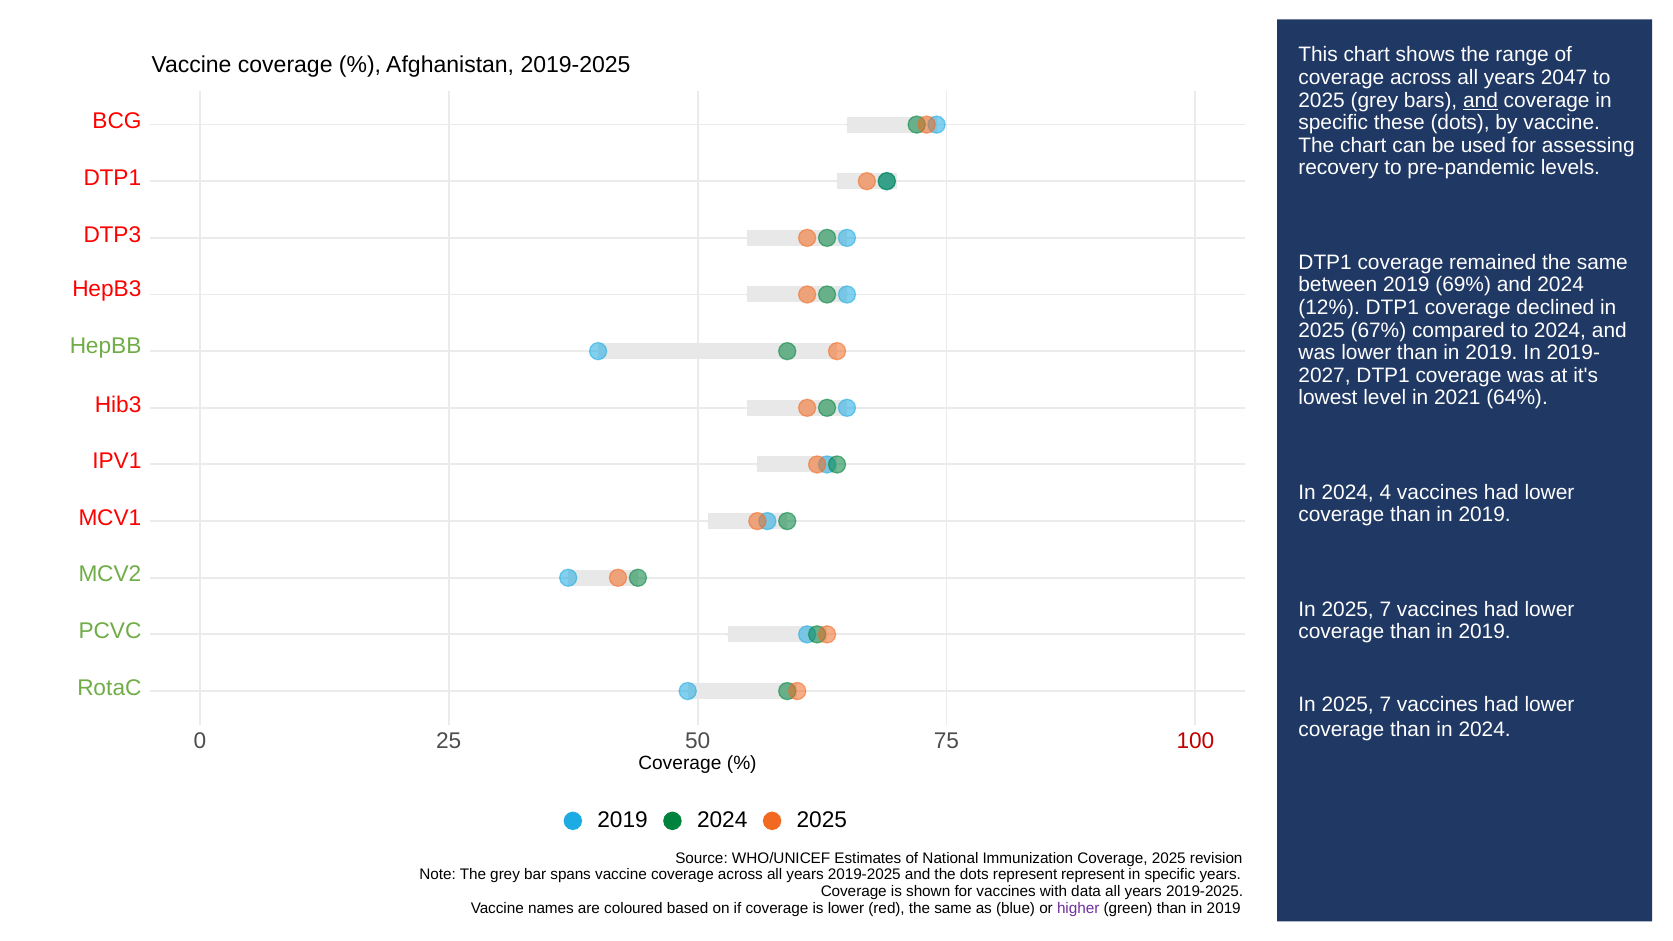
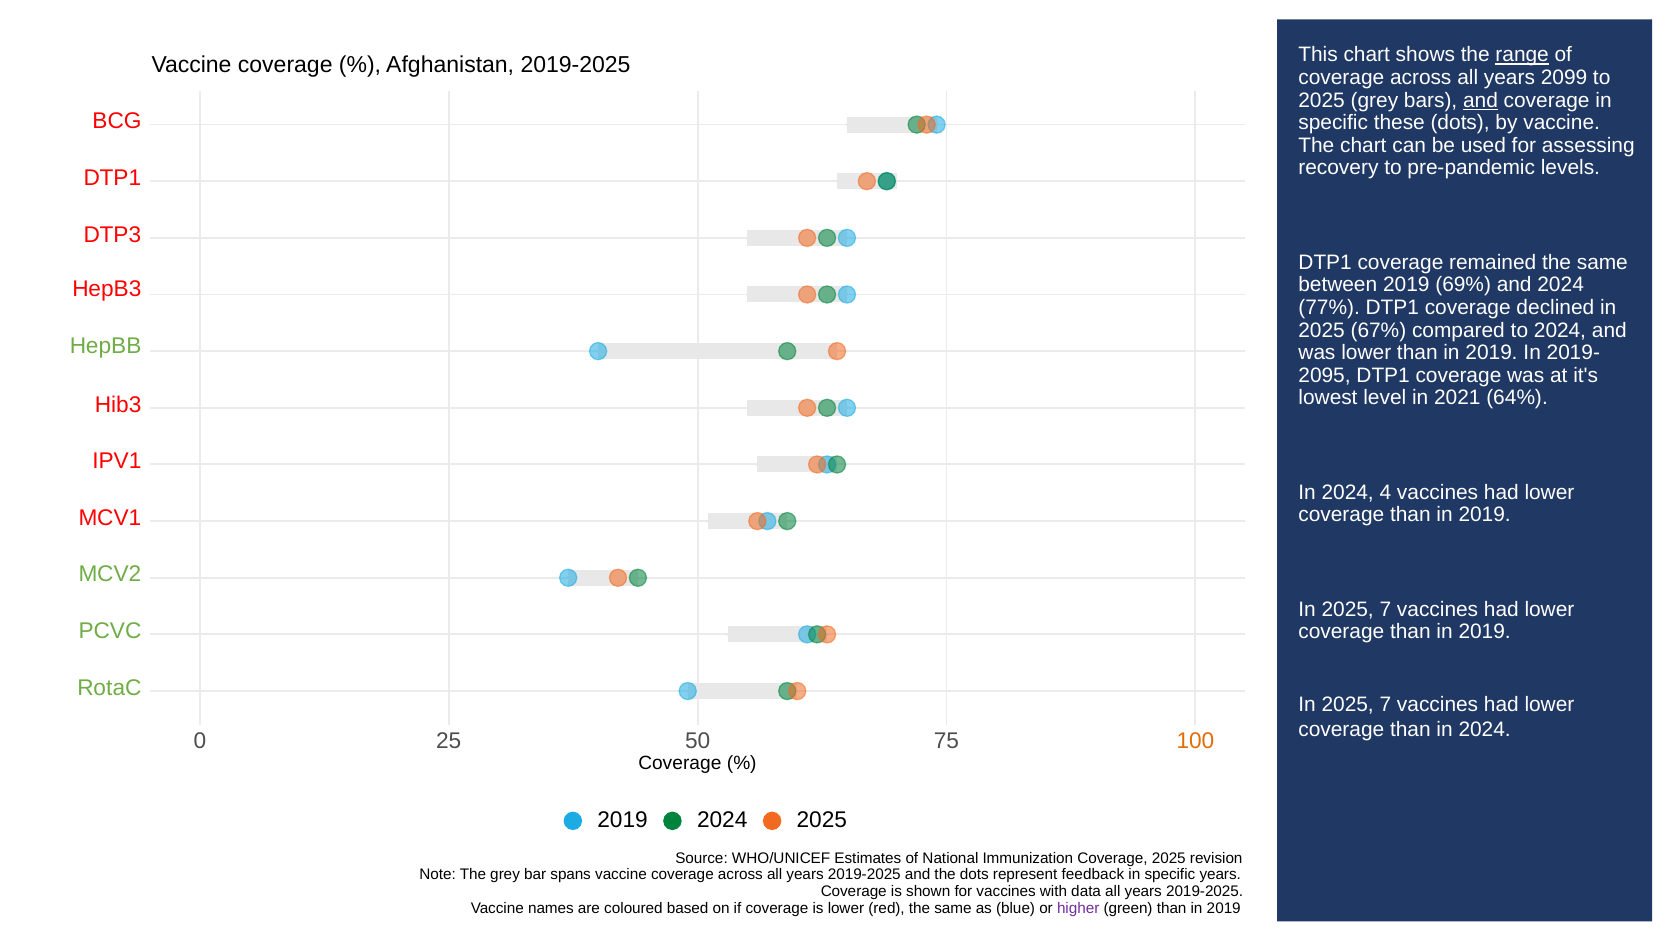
range underline: none -> present (1522, 55)
2047: 2047 -> 2099 (1564, 78)
12%: 12% -> 77% (1329, 308)
2027: 2027 -> 2095 (1325, 375)
100 colour: red -> orange (1195, 741)
represent represent: represent -> feedback (1093, 875)
